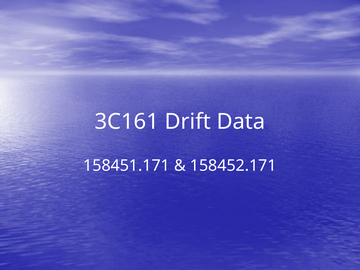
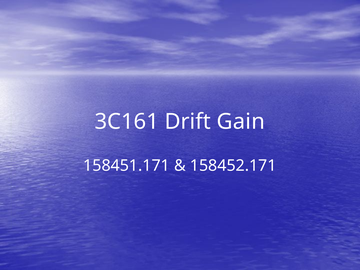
Data: Data -> Gain (241, 122)
